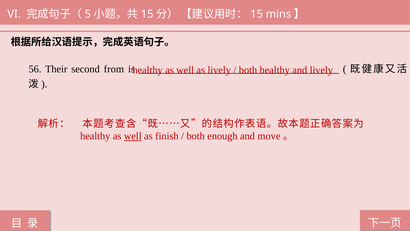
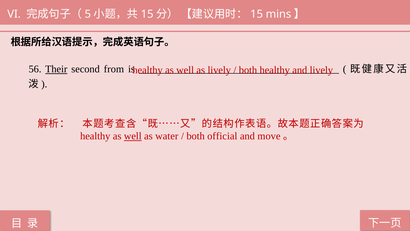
Their underline: none -> present (56, 69)
finish: finish -> water (167, 136)
enough: enough -> official (222, 136)
